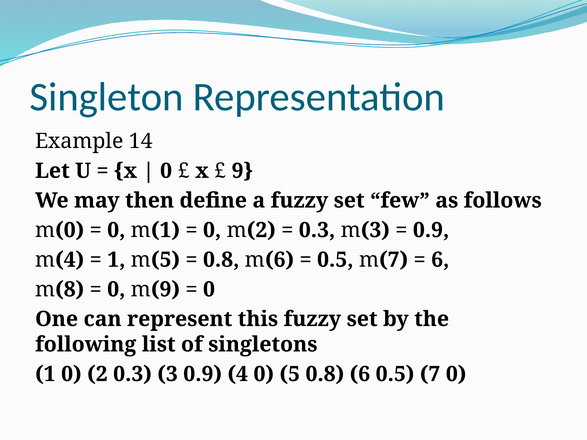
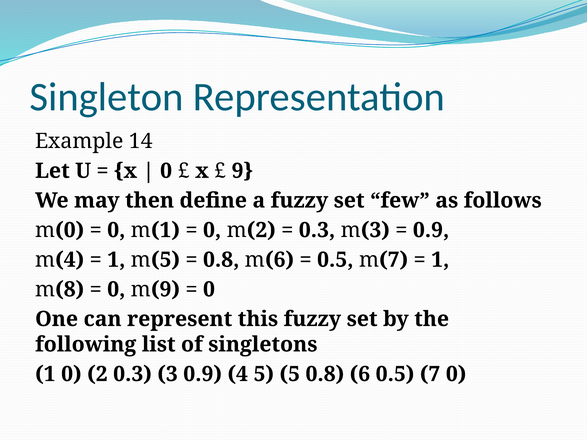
6: 6 -> 1 (440, 260)
4 0: 0 -> 5 (264, 374)
